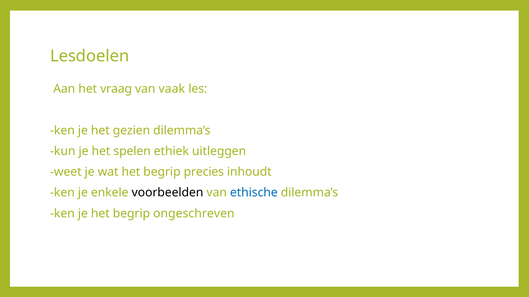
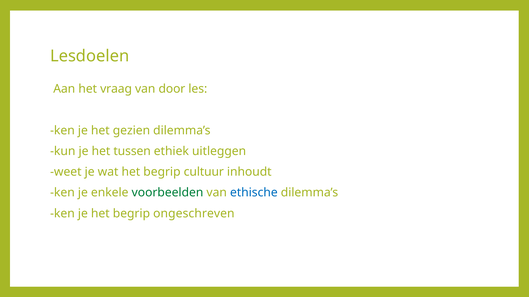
vaak: vaak -> door (172, 89)
spelen: spelen -> tussen (132, 151)
precies: precies -> cultuur (204, 172)
voorbeelden colour: black -> green (168, 193)
